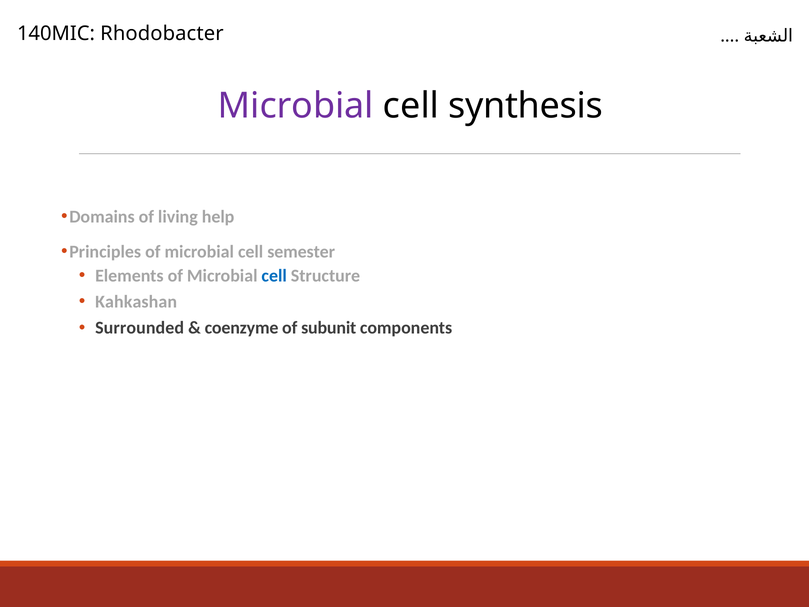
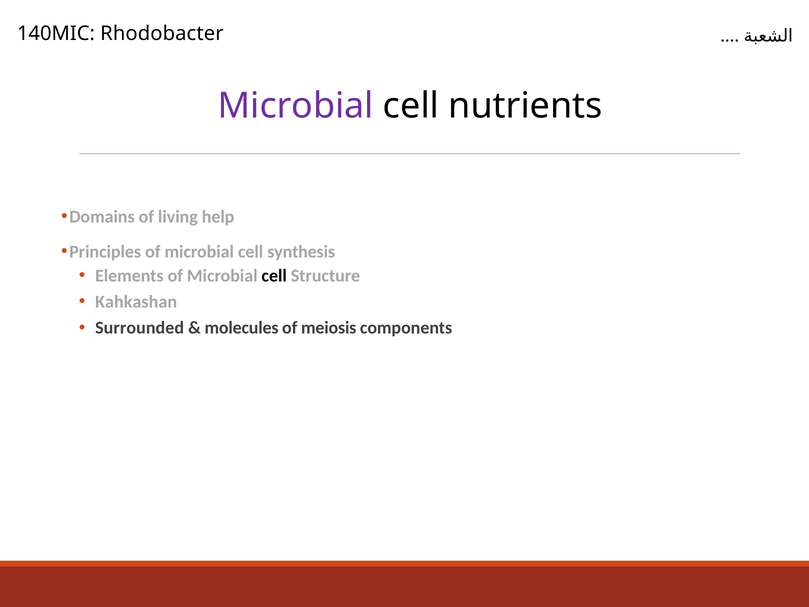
synthesis: synthesis -> nutrients (526, 106)
semester: semester -> synthesis (301, 252)
cell colour: blue -> black (274, 276)
coenzyme: coenzyme -> molecules (242, 328)
subunit: subunit -> meiosis (329, 328)
